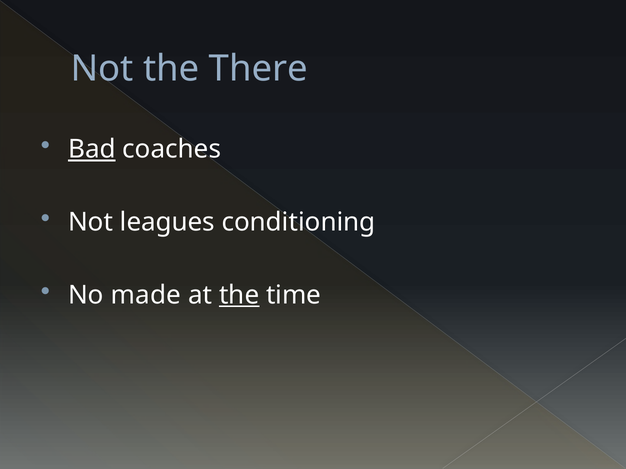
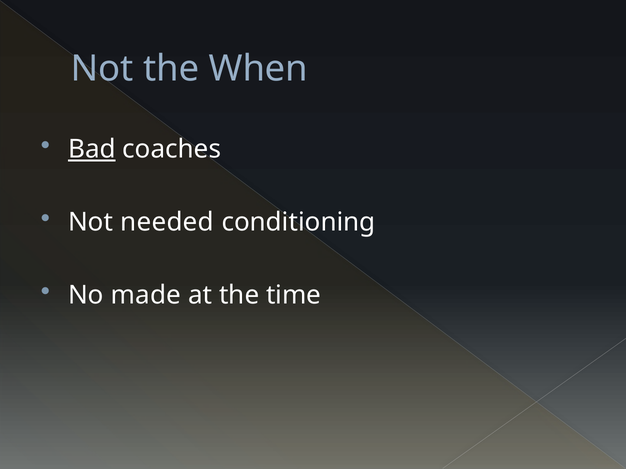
There: There -> When (258, 69)
leagues: leagues -> needed (167, 222)
the underline: present -> none (239, 296)
